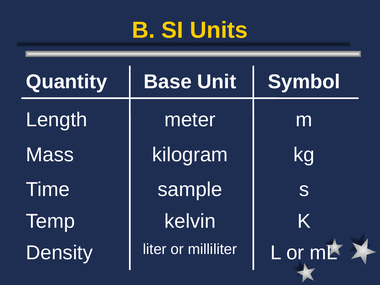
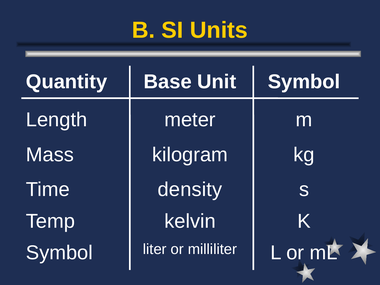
sample: sample -> density (190, 189)
Density: Density -> Symbol (59, 253)
